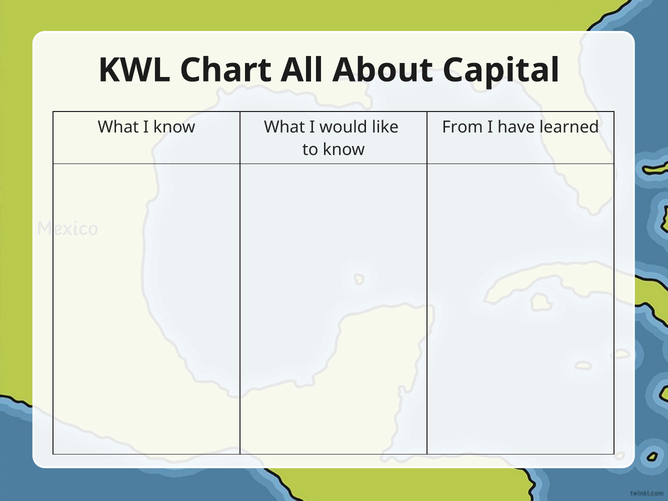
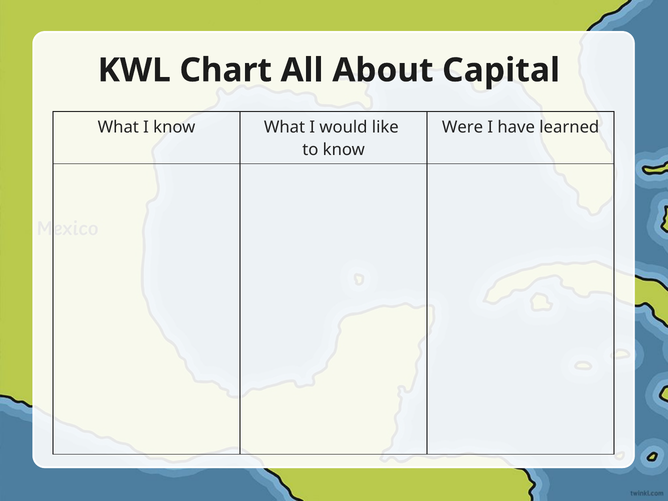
From: From -> Were (462, 127)
